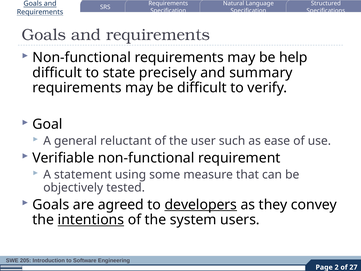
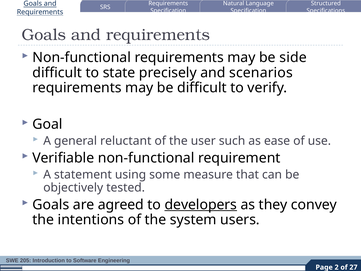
help: help -> side (293, 57)
summary: summary -> scenarios (261, 73)
intentions underline: present -> none (91, 220)
